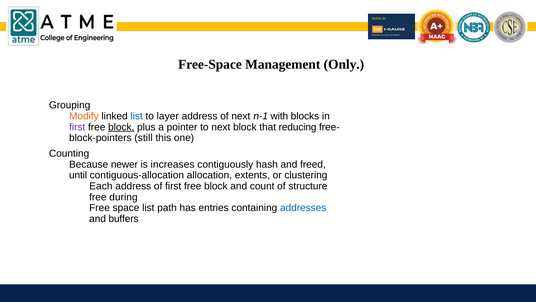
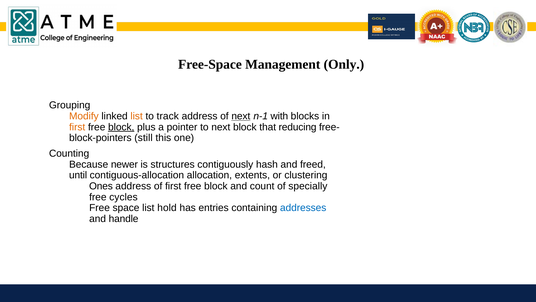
list colour: blue -> orange (137, 116)
layer: layer -> track (168, 116)
next underline: none -> present (241, 116)
first colour: purple -> orange (77, 127)
increases: increases -> structures (173, 164)
Each: Each -> Ones (101, 186)
structure: structure -> specially (308, 186)
during: during -> cycles (123, 197)
path: path -> hold (167, 208)
buffers: buffers -> handle (124, 218)
